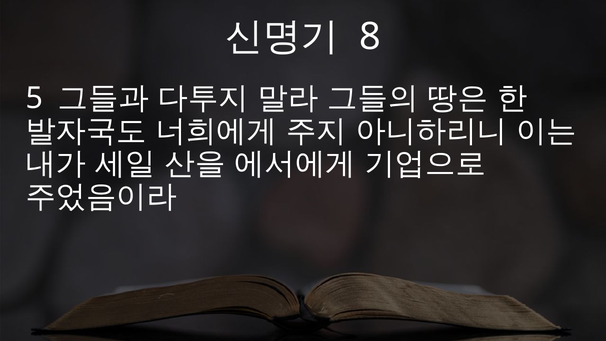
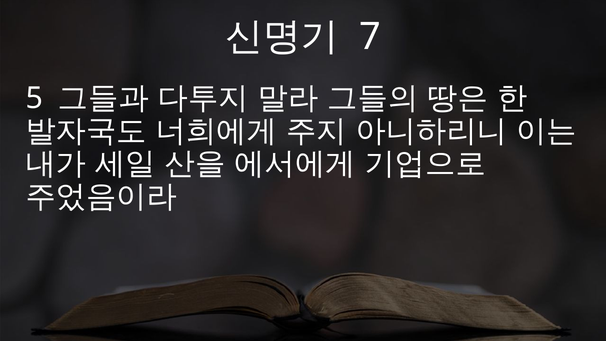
8: 8 -> 7 (370, 36)
